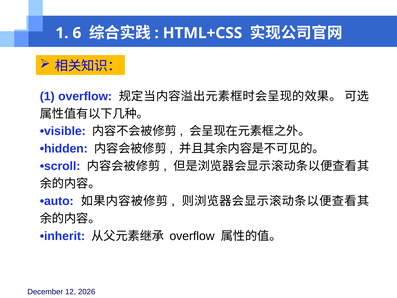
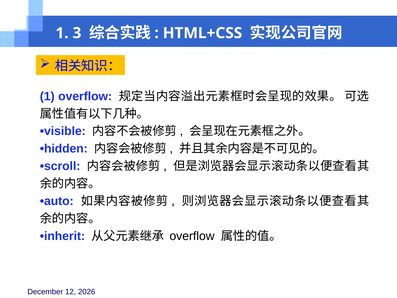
6: 6 -> 3 (77, 33)
